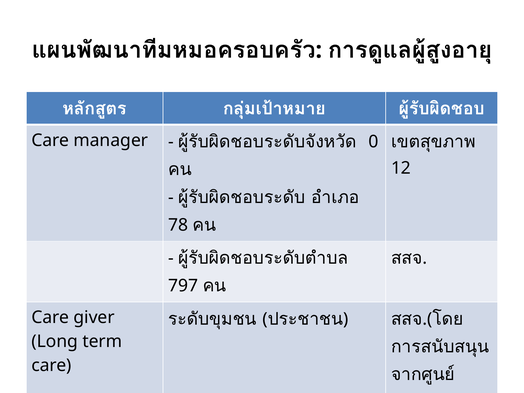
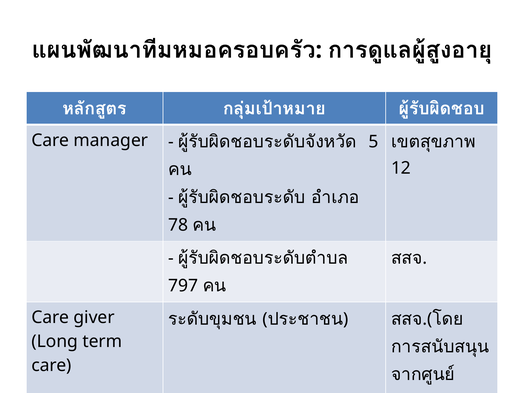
0: 0 -> 5 (373, 142)
